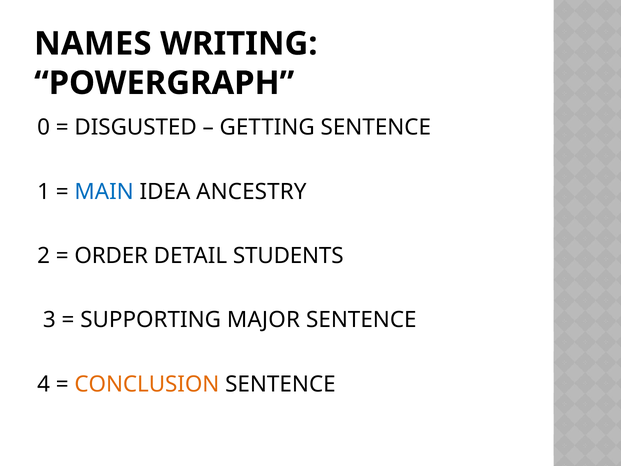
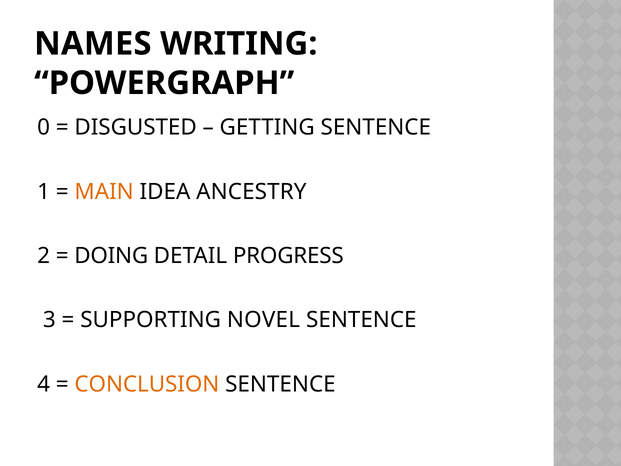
MAIN colour: blue -> orange (104, 192)
ORDER: ORDER -> DOING (111, 256)
STUDENTS: STUDENTS -> PROGRESS (288, 256)
MAJOR: MAJOR -> NOVEL (263, 320)
